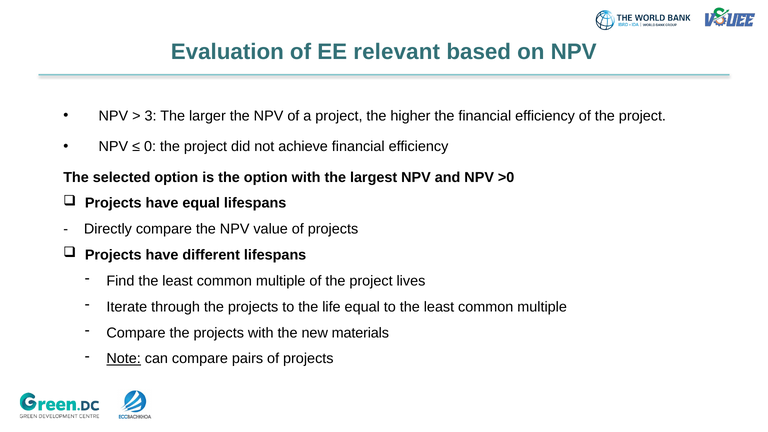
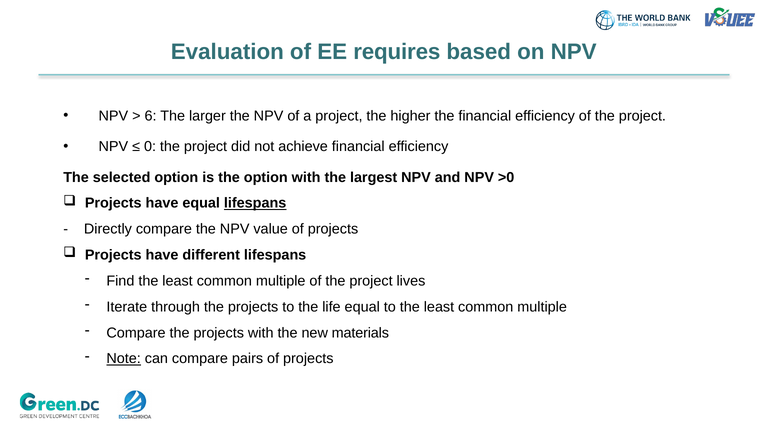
relevant: relevant -> requires (397, 52)
3: 3 -> 6 (151, 116)
lifespans underline: none -> present (255, 203)
